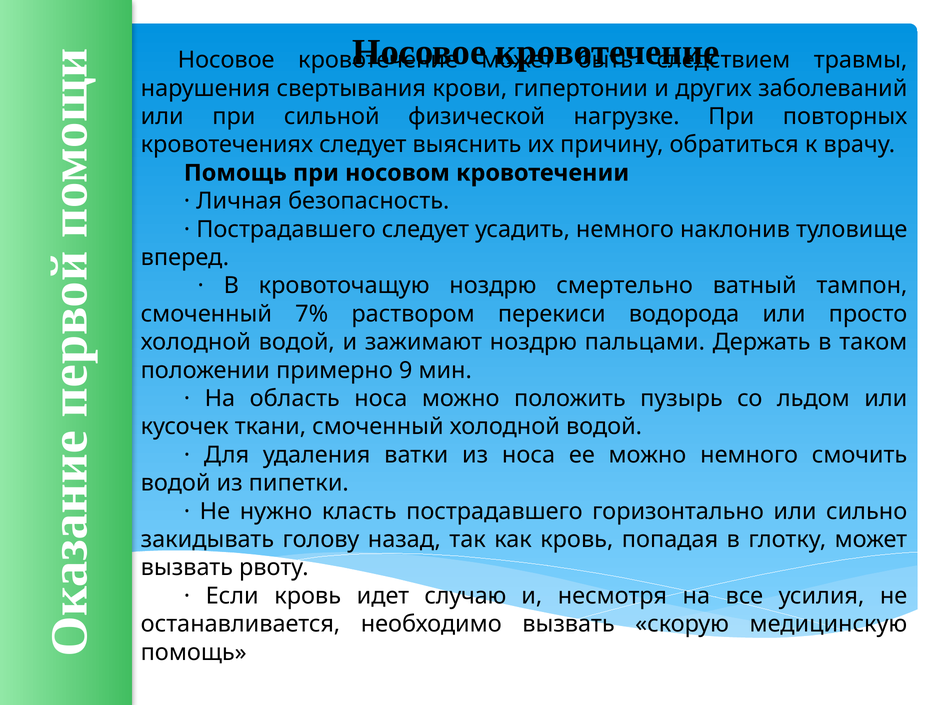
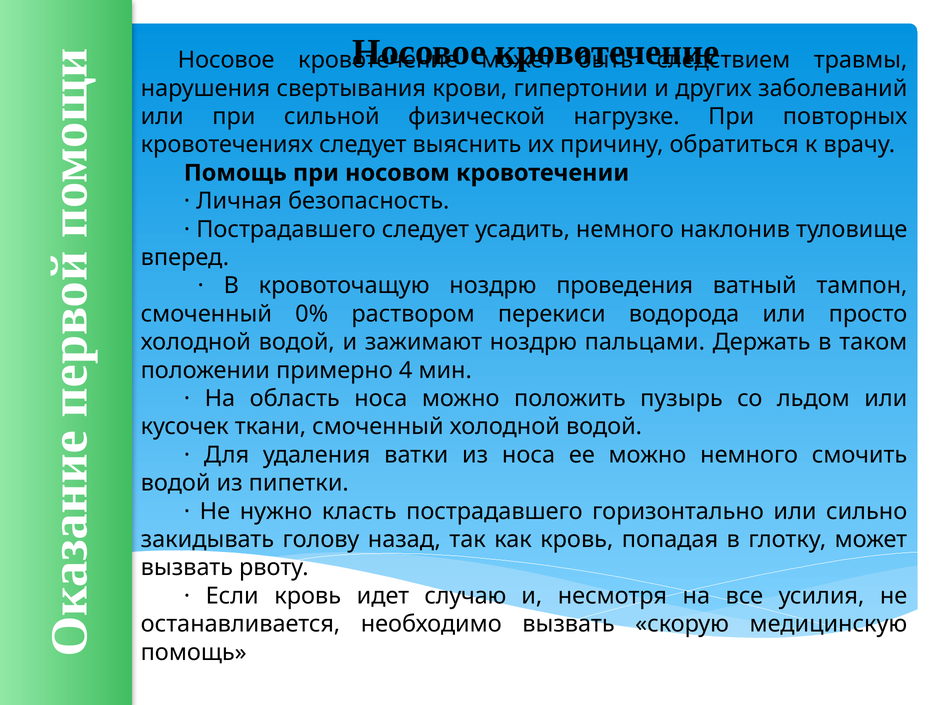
смертельно: смертельно -> проведения (625, 286)
7%: 7% -> 0% (312, 314)
9: 9 -> 4 (406, 370)
